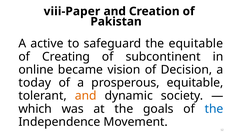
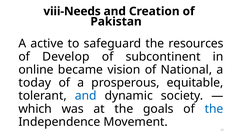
viii-Paper: viii-Paper -> viii-Needs (72, 11)
the equitable: equitable -> resources (196, 44)
Creating: Creating -> Develop (66, 57)
Decision: Decision -> National (186, 70)
and colour: orange -> blue (86, 96)
